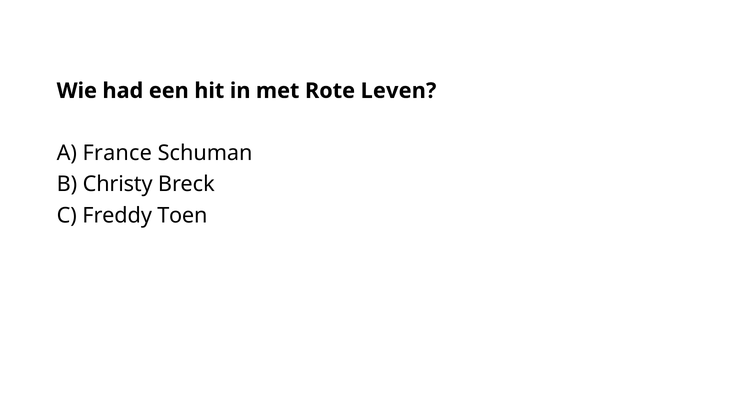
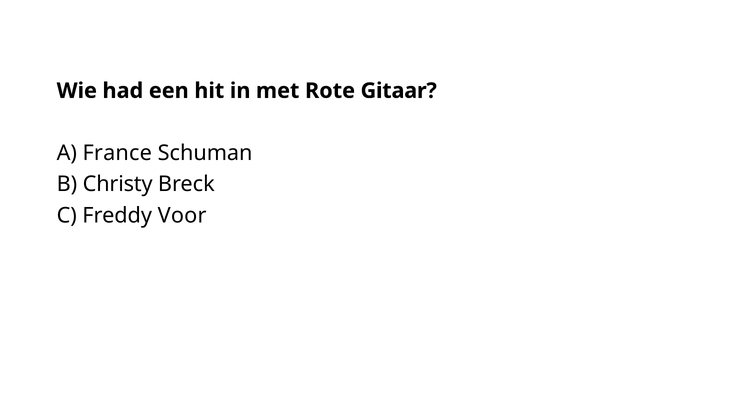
Leven: Leven -> Gitaar (399, 91)
Toen: Toen -> Voor (182, 215)
